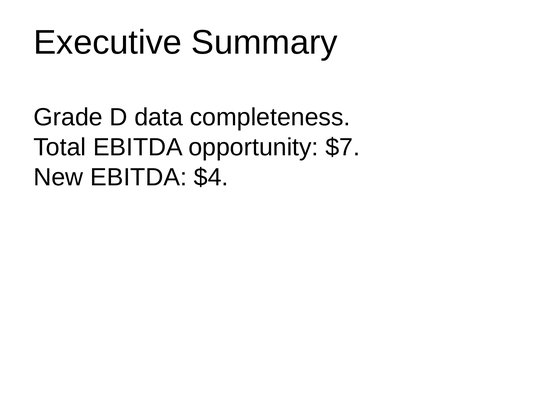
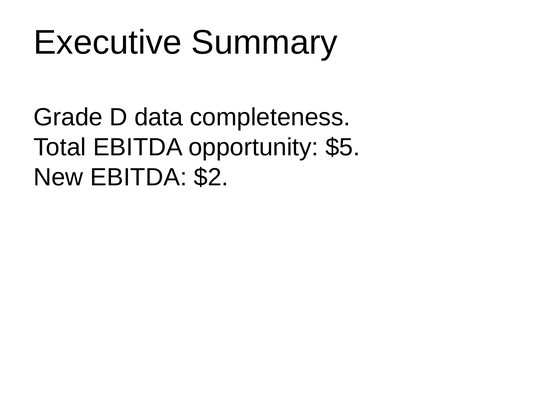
$7: $7 -> $5 (343, 147)
$4: $4 -> $2 (211, 177)
